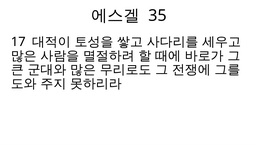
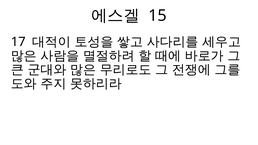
35: 35 -> 15 (158, 16)
